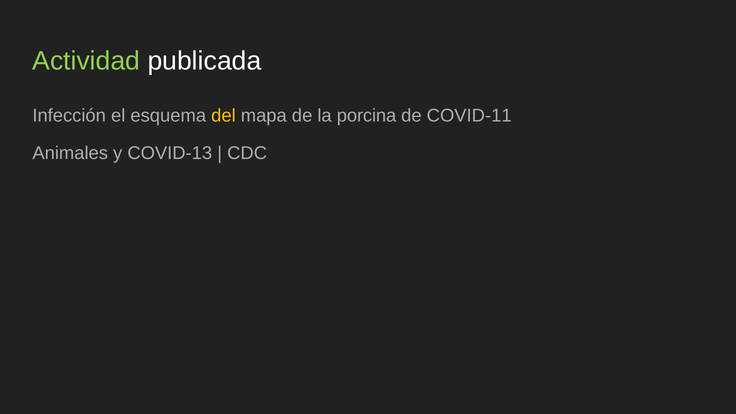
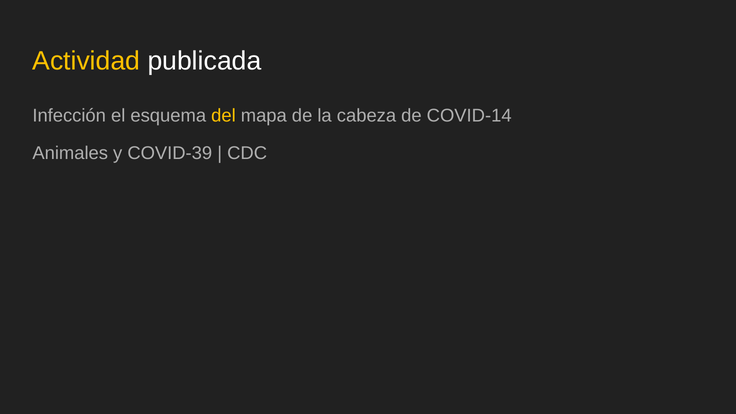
Actividad colour: light green -> yellow (86, 61)
porcina: porcina -> cabeza (367, 116)
COVID-11: COVID-11 -> COVID-14 (469, 116)
COVID-13: COVID-13 -> COVID-39 (170, 153)
